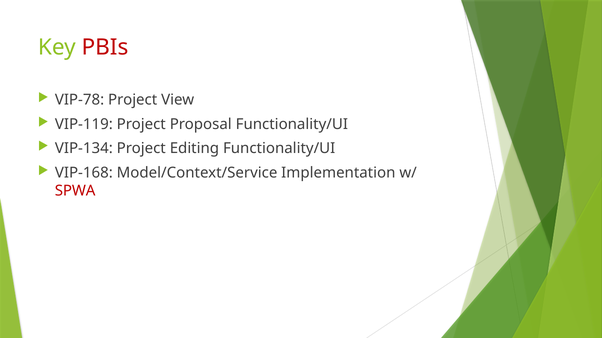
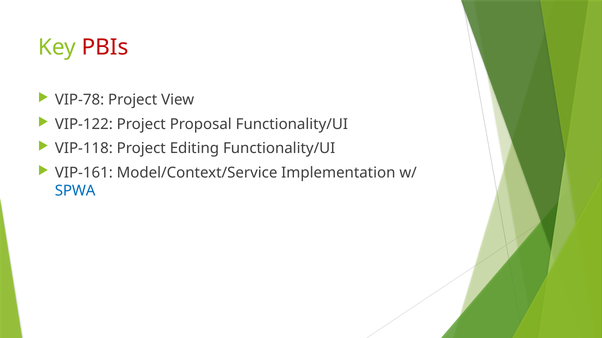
VIP-119: VIP-119 -> VIP-122 (84, 124)
VIP-134: VIP-134 -> VIP-118 (84, 149)
VIP-168: VIP-168 -> VIP-161 (84, 173)
SPWA colour: red -> blue (75, 191)
